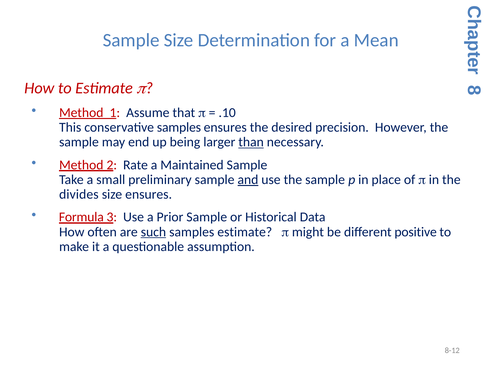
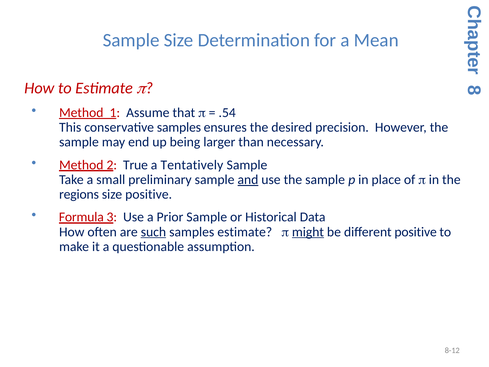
.10: .10 -> .54 (227, 113)
than underline: present -> none (251, 142)
Rate: Rate -> True (135, 165)
Maintained: Maintained -> Tentatively (192, 165)
divides: divides -> regions (79, 194)
size ensures: ensures -> positive (149, 194)
might underline: none -> present (308, 232)
